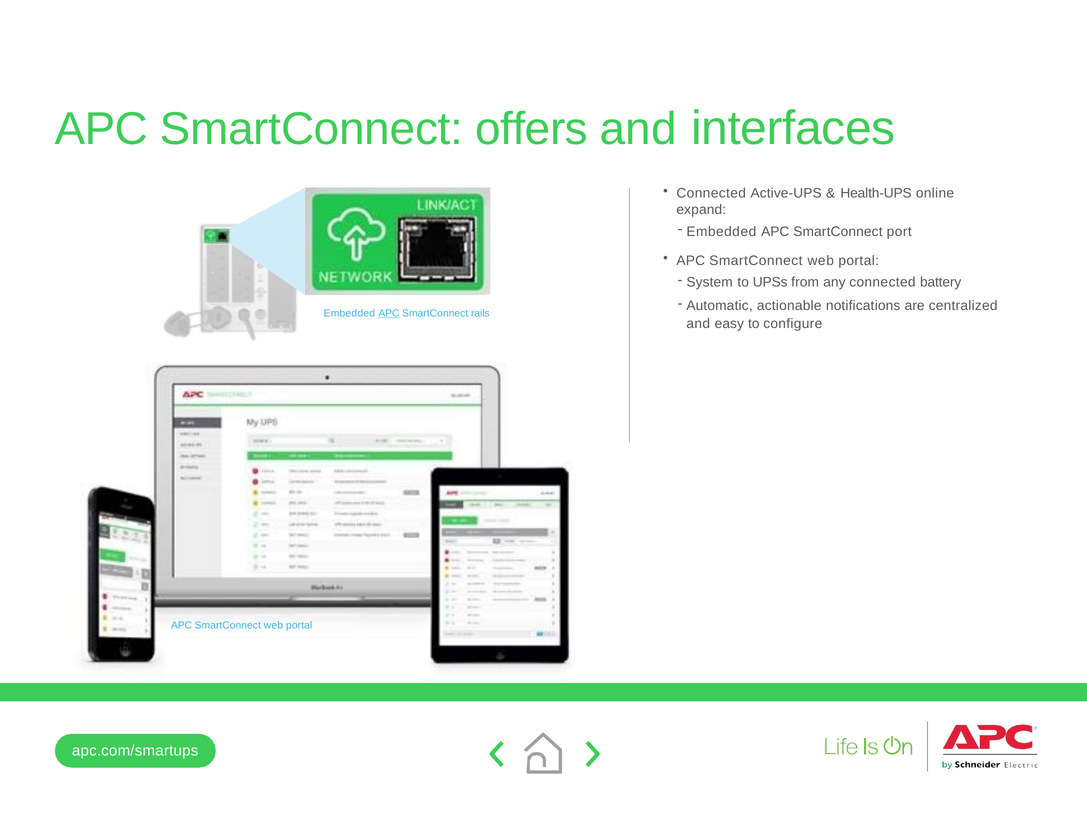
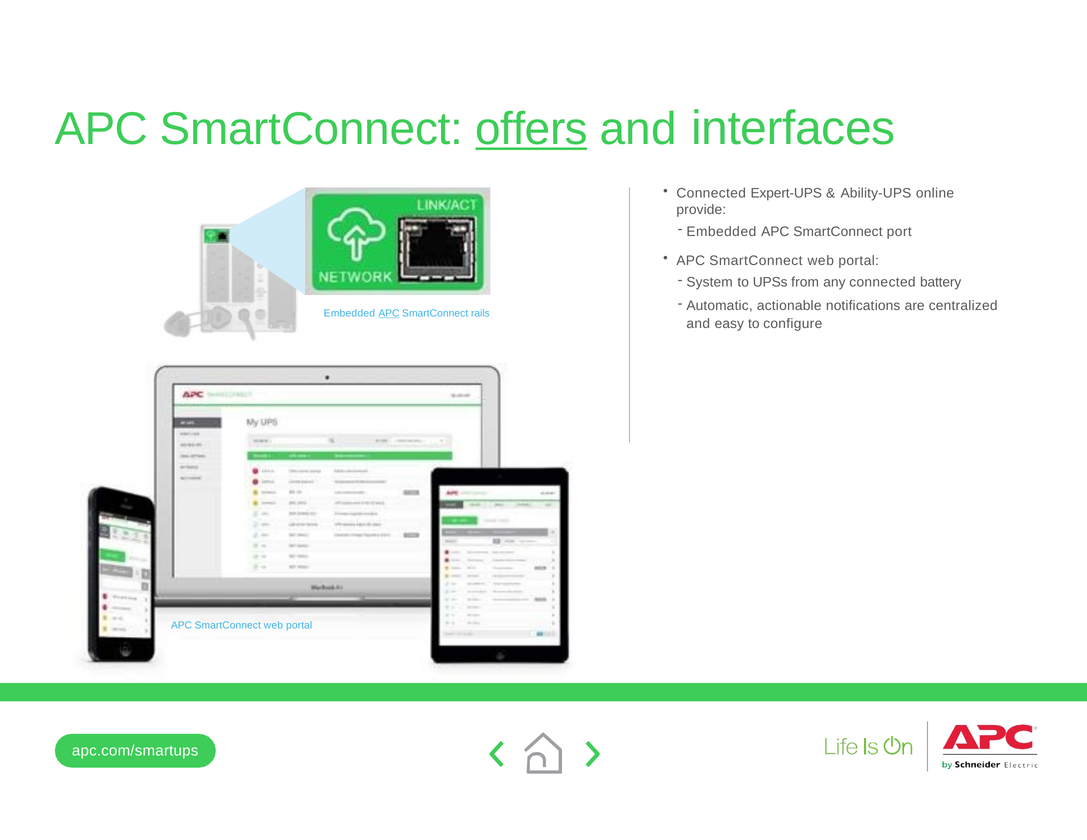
offers underline: none -> present (532, 129)
Active-UPS: Active-UPS -> Expert-UPS (786, 193)
Health-UPS: Health-UPS -> Ability-UPS (876, 193)
expand: expand -> provide (701, 210)
